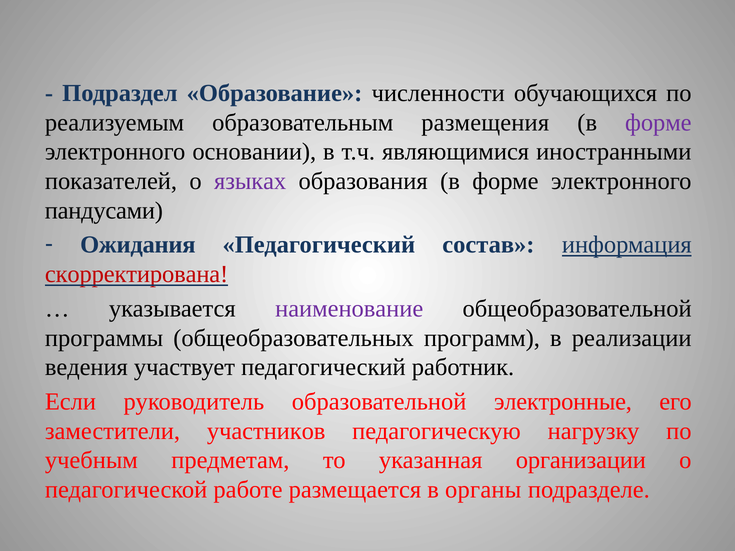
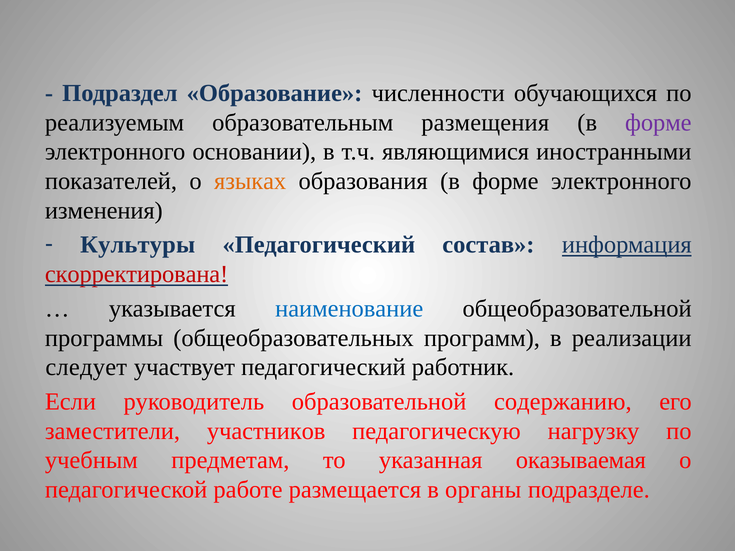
языках colour: purple -> orange (250, 181)
пандусами: пандусами -> изменения (104, 211)
Ожидания: Ожидания -> Культуры (138, 245)
наименование colour: purple -> blue (349, 309)
ведения: ведения -> следует (86, 368)
электронные: электронные -> содержанию (563, 402)
организации: организации -> оказываемая (581, 461)
